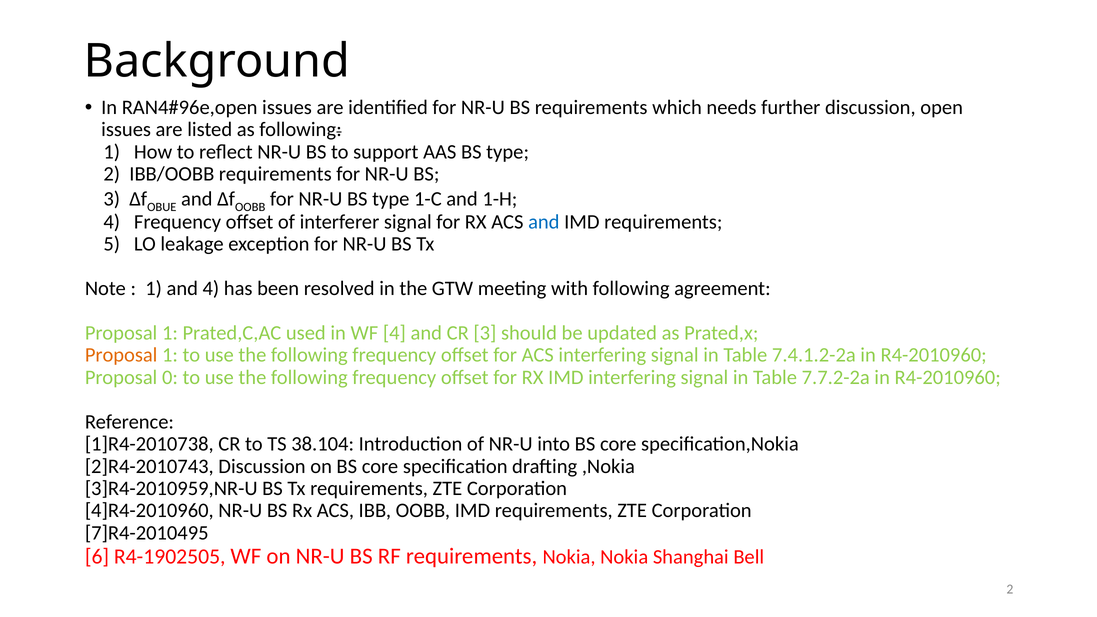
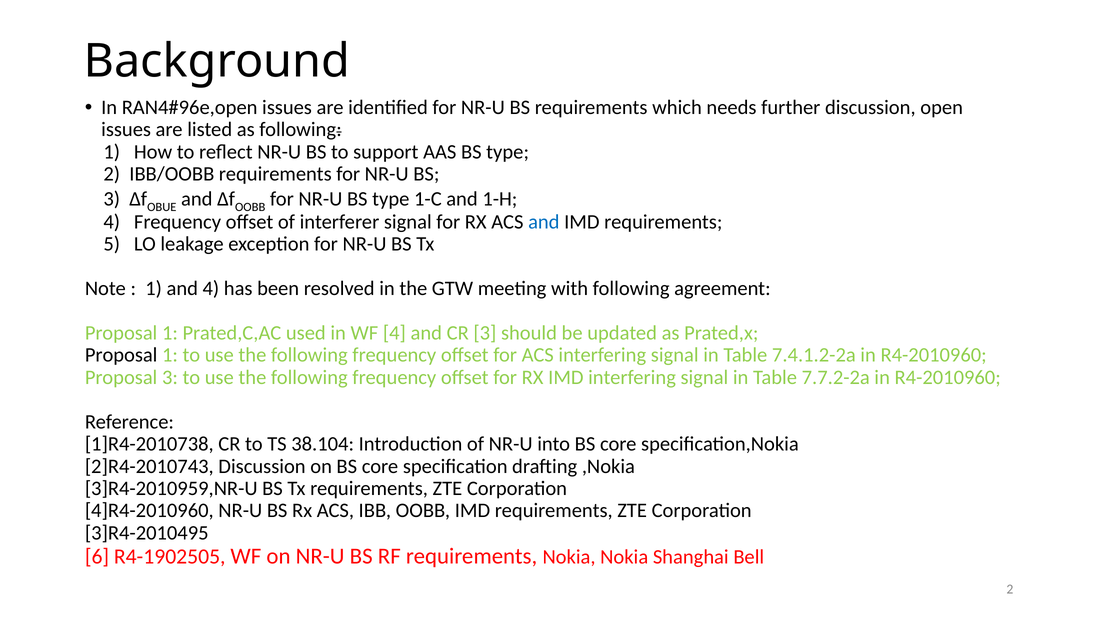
Proposal colour: orange -> black (121, 355)
Proposal 0: 0 -> 3 (170, 377)
7]R4-2010495: 7]R4-2010495 -> 3]R4-2010495 (147, 533)
